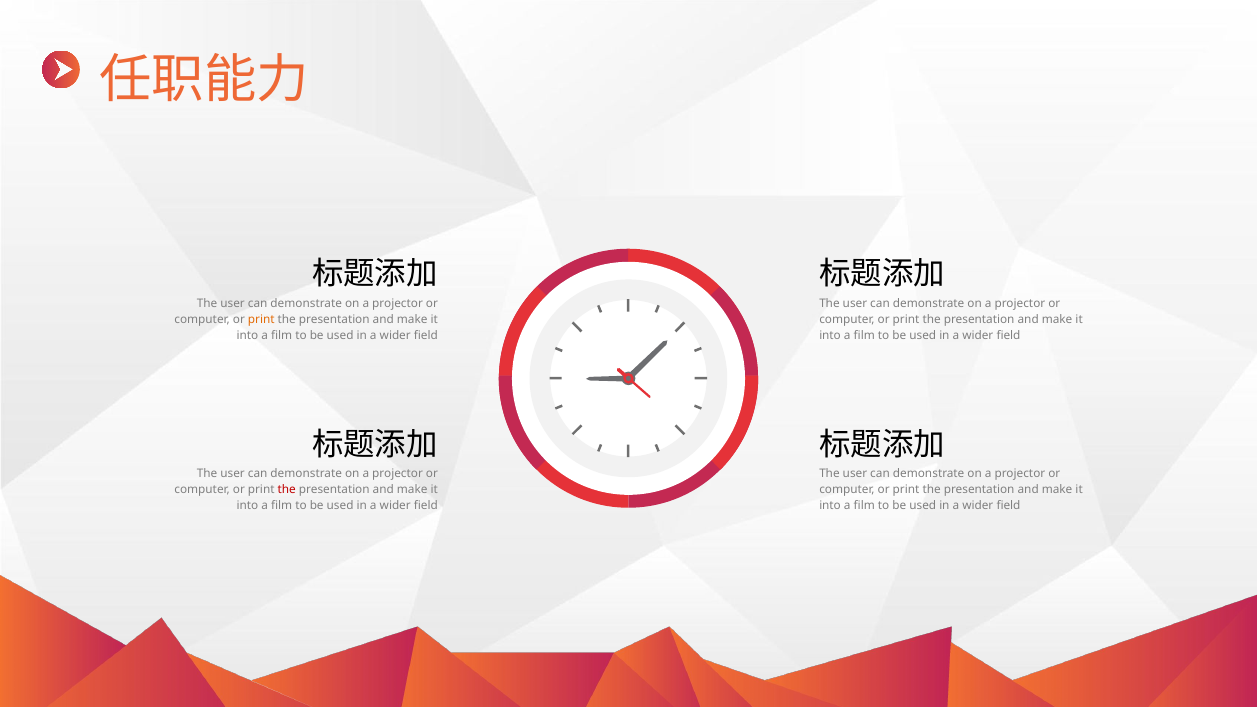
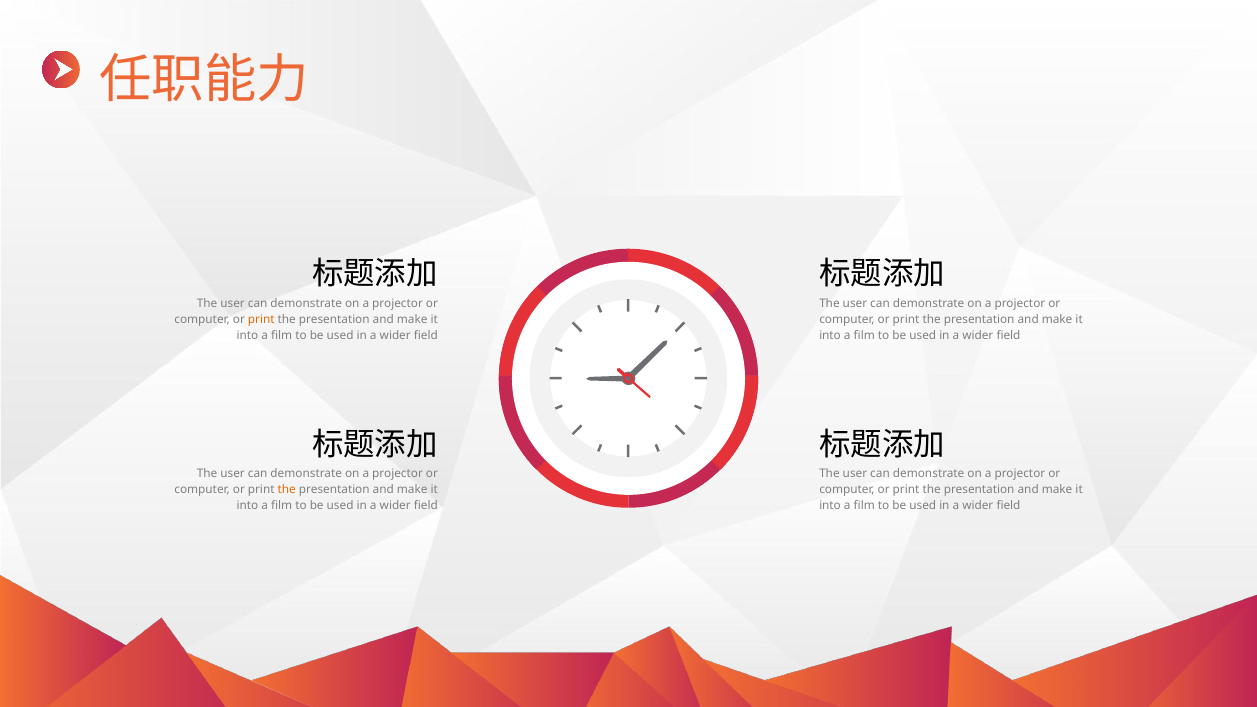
the colour: red -> orange (287, 490)
